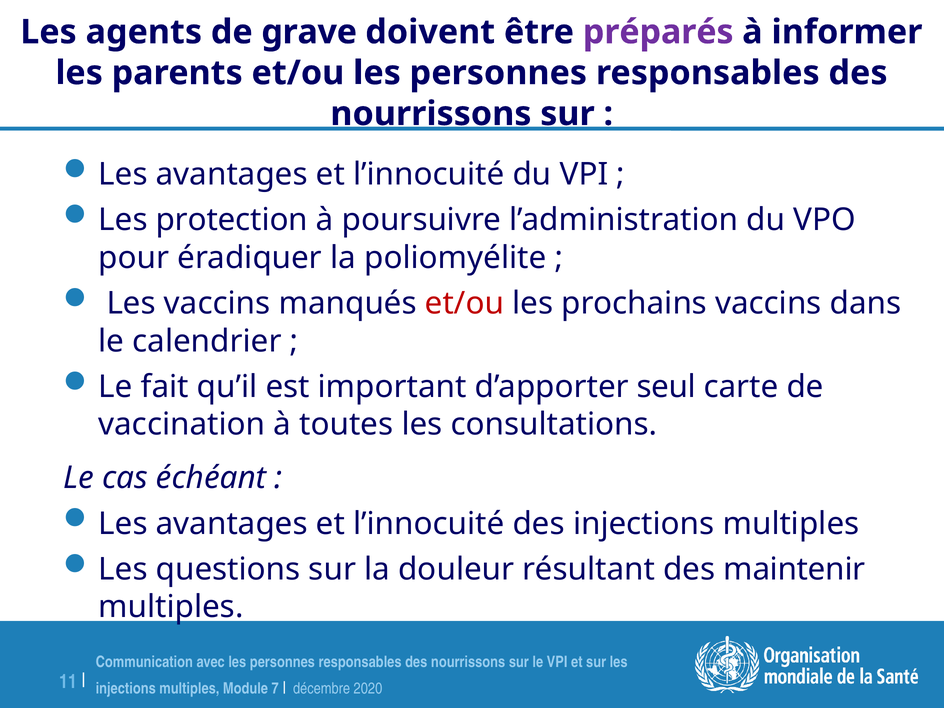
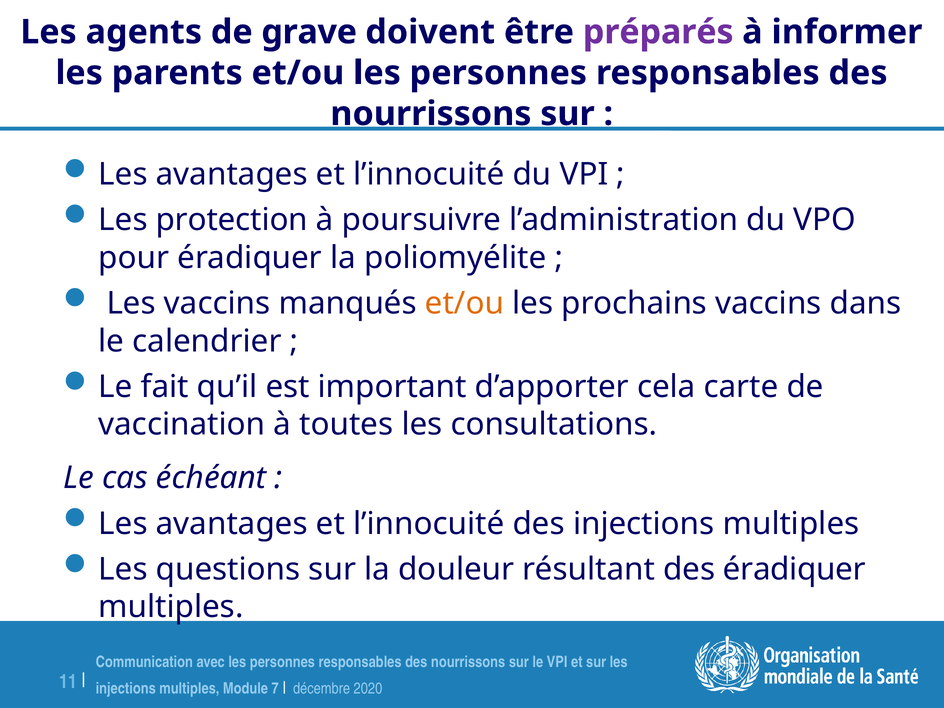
et/ou colour: red -> orange (465, 303)
seul: seul -> cela (666, 387)
des maintenir: maintenir -> éradiquer (794, 569)
